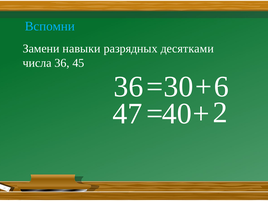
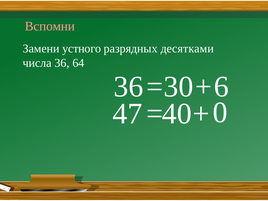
Вспомни colour: light blue -> pink (50, 26)
навыки: навыки -> устного (82, 49)
45: 45 -> 64 (78, 63)
2: 2 -> 0 (220, 113)
